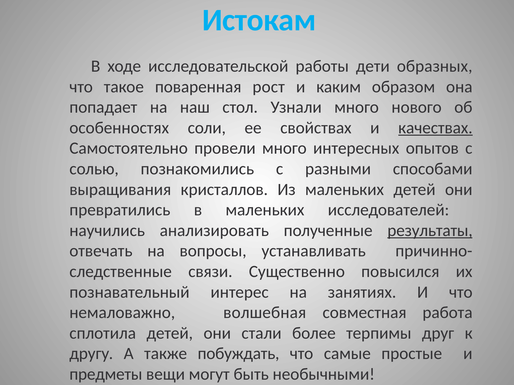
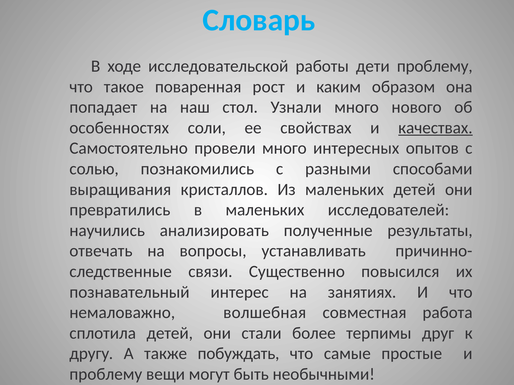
Истокам: Истокам -> Словарь (259, 20)
дети образных: образных -> проблему (435, 66)
результаты underline: present -> none (430, 231)
предметы: предметы -> проблему (106, 375)
